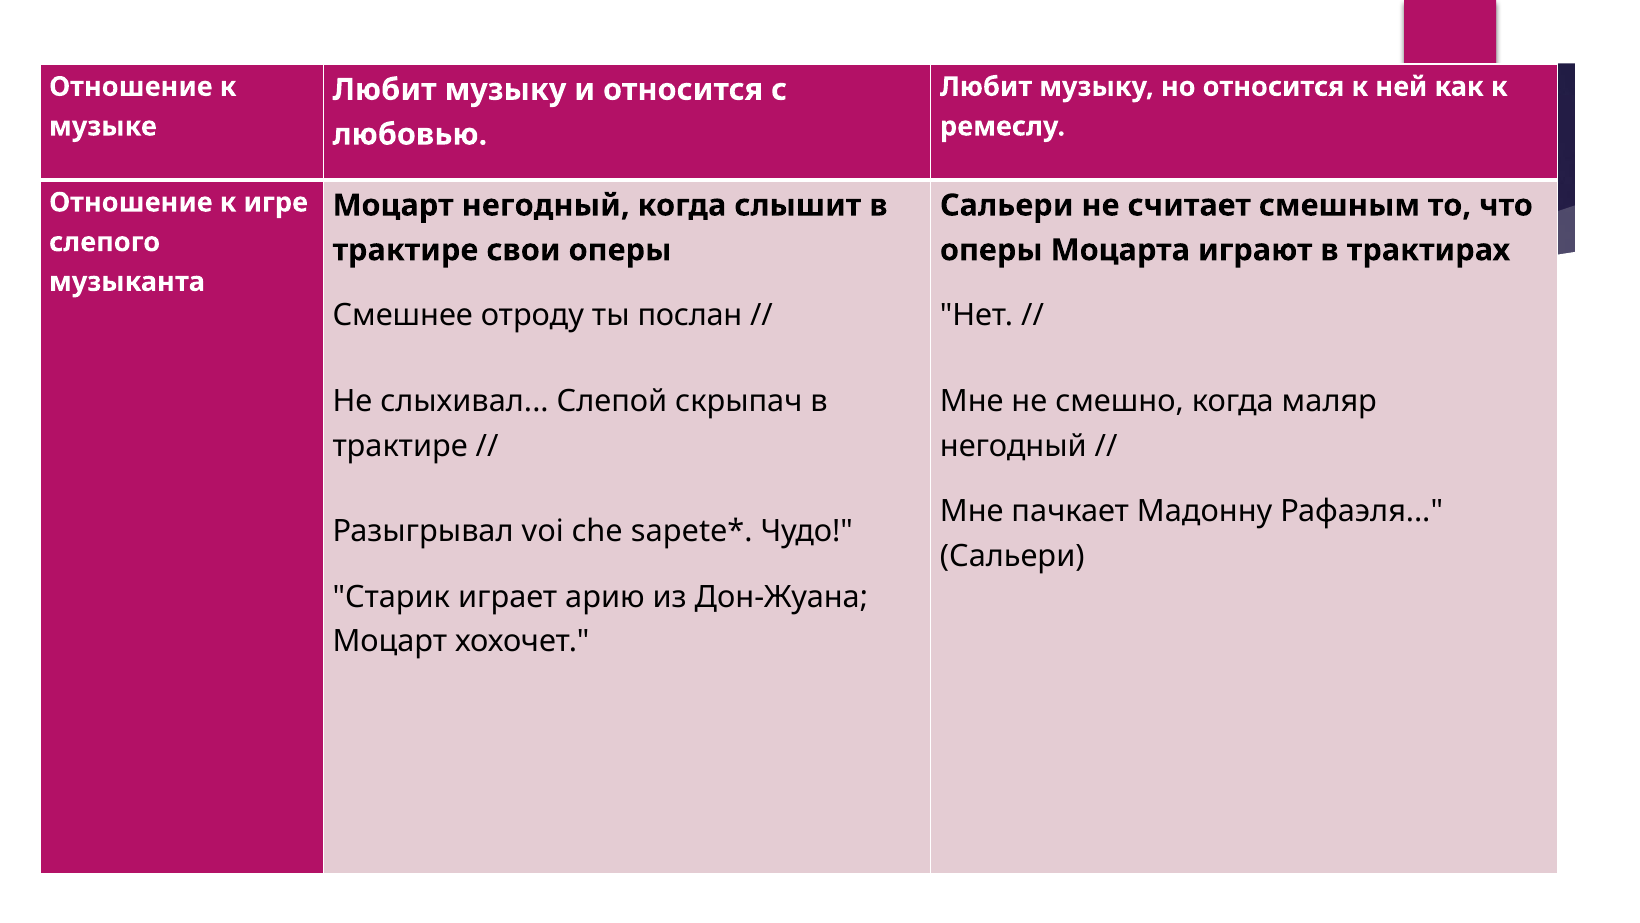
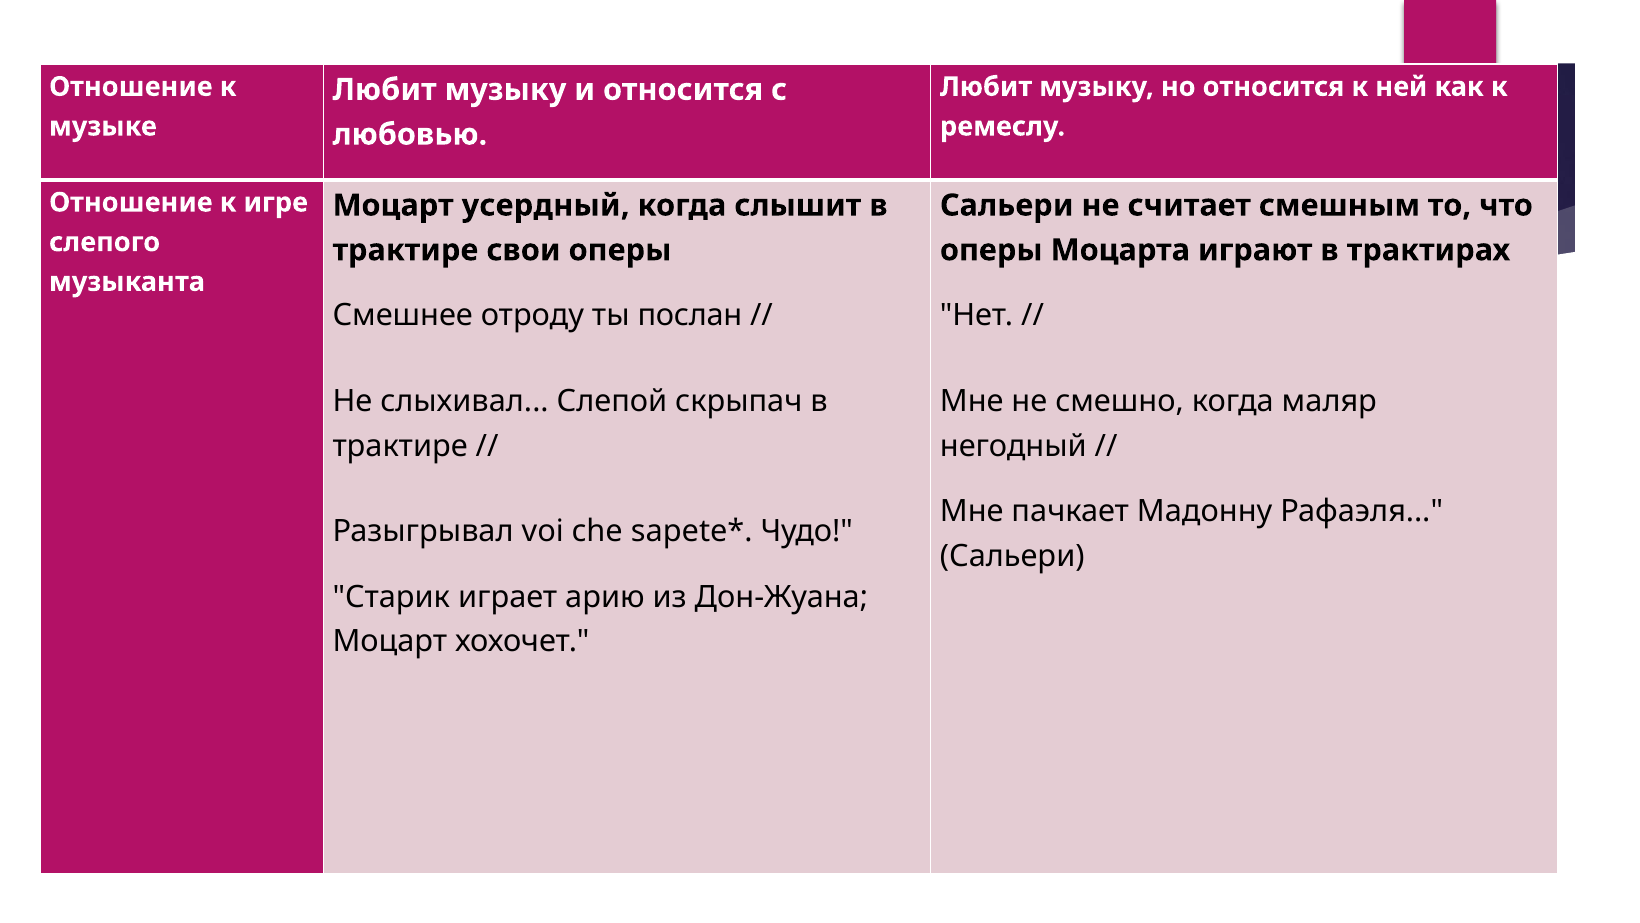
Моцарт негодный: негодный -> усердный (546, 205)
